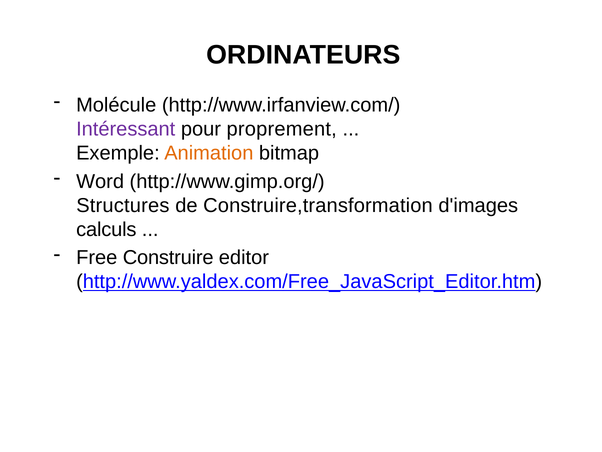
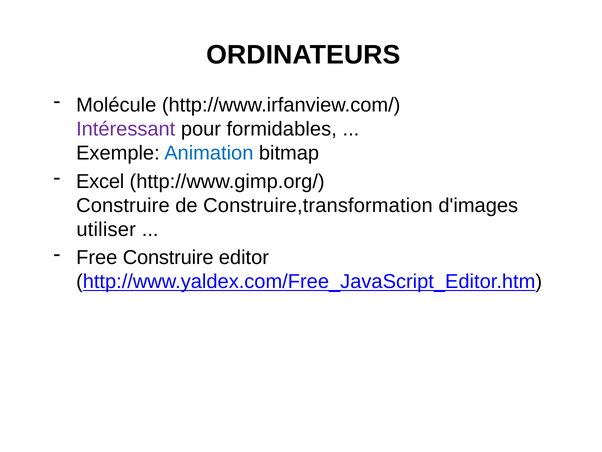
proprement: proprement -> formidables (282, 129)
Animation colour: orange -> blue (209, 153)
Word: Word -> Excel (100, 181)
Structures: Structures -> Construire (123, 205)
calculs: calculs -> utiliser (106, 229)
